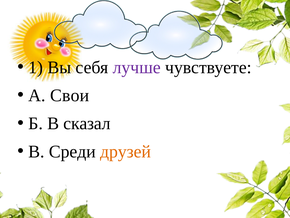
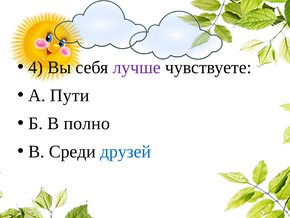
1: 1 -> 4 (36, 67)
Свои: Свои -> Пути (70, 95)
сказал: сказал -> полно (87, 123)
друзей colour: orange -> blue (126, 151)
